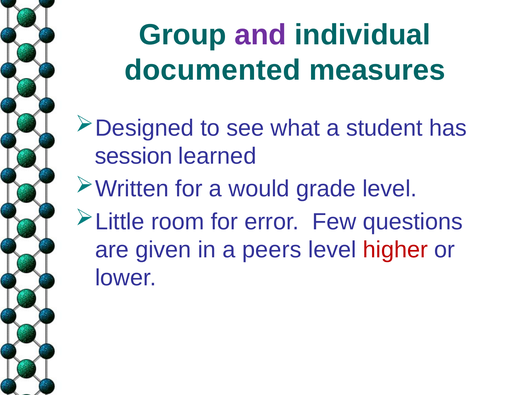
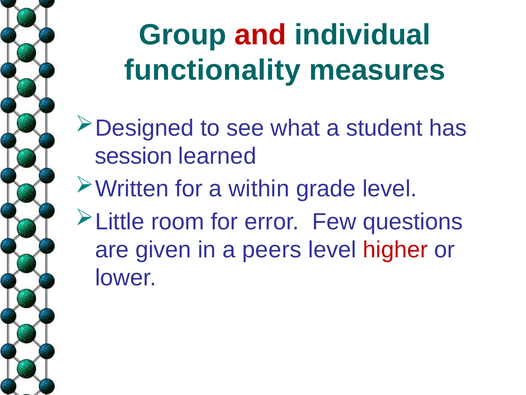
and colour: purple -> red (260, 35)
documented: documented -> functionality (213, 70)
would: would -> within (259, 189)
